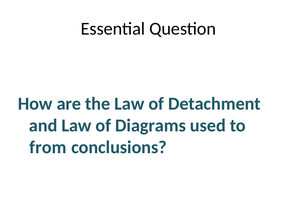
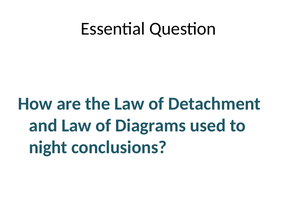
from: from -> night (48, 147)
